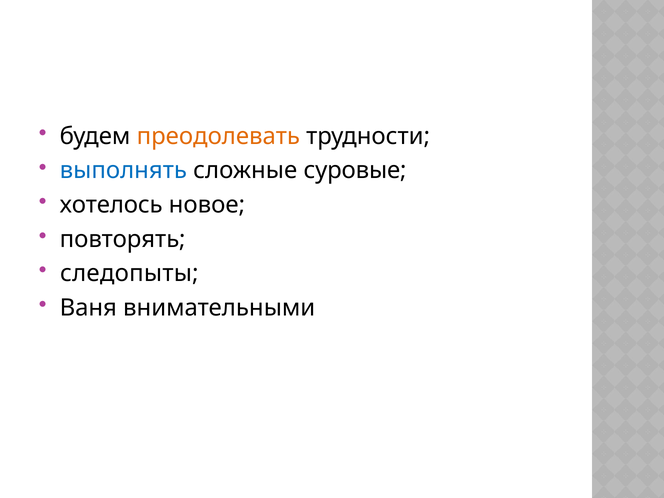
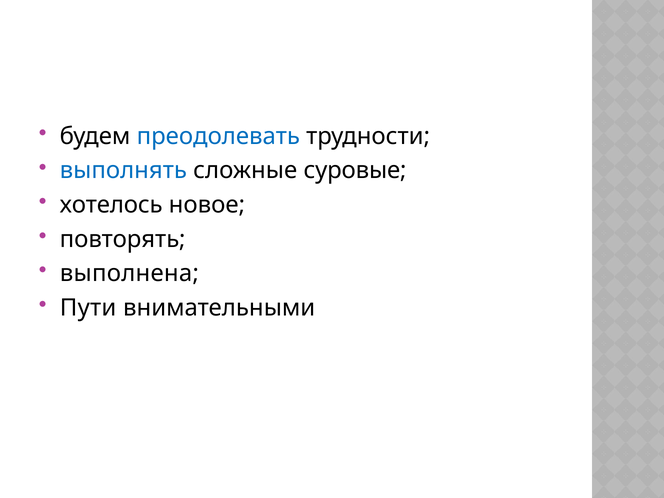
преодолевать colour: orange -> blue (218, 136)
следопыты: следопыты -> выполнена (129, 273)
Ваня: Ваня -> Пути (88, 308)
